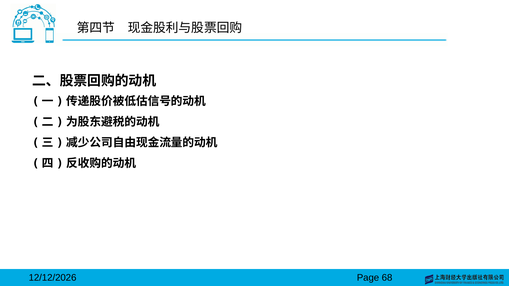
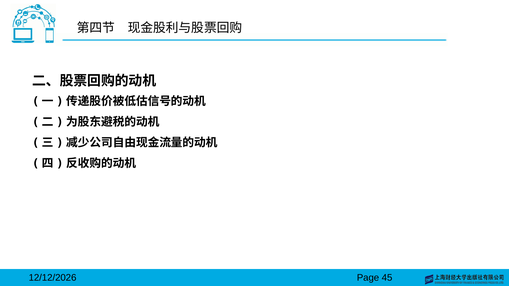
68: 68 -> 45 (387, 278)
